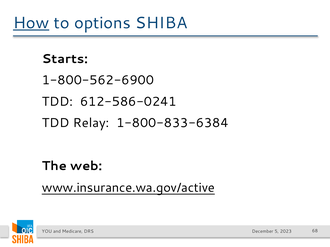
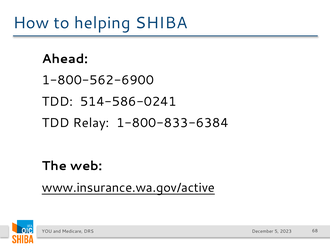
How underline: present -> none (31, 23)
options: options -> helping (102, 23)
Starts: Starts -> Ahead (65, 59)
612-586-0241: 612-586-0241 -> 514-586-0241 (128, 102)
